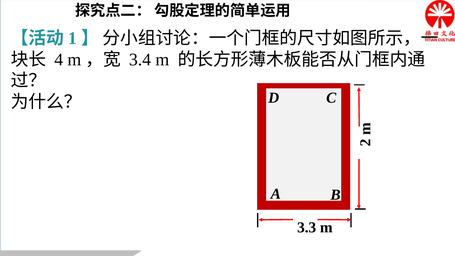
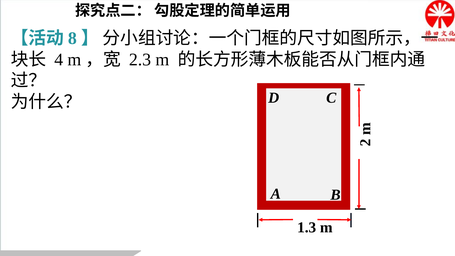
1: 1 -> 8 (72, 38)
3.4: 3.4 -> 2.3 (140, 60)
3.3: 3.3 -> 1.3 (307, 228)
